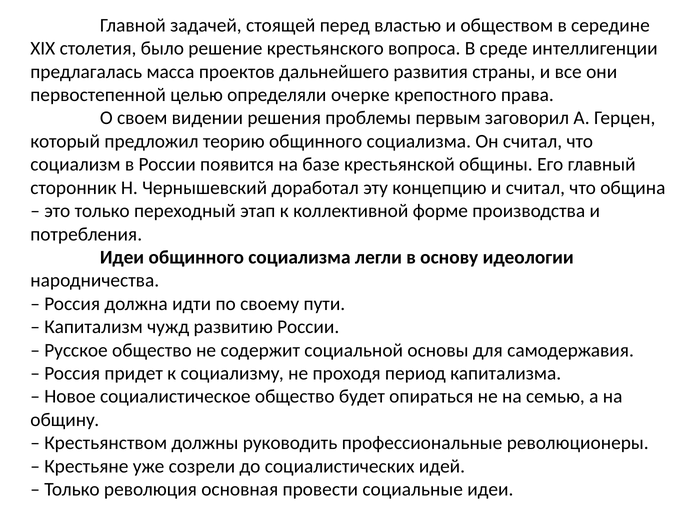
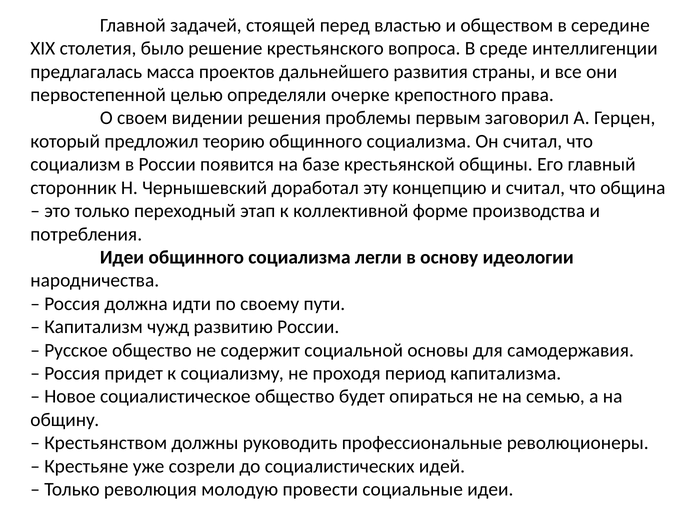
основная: основная -> молодую (240, 489)
